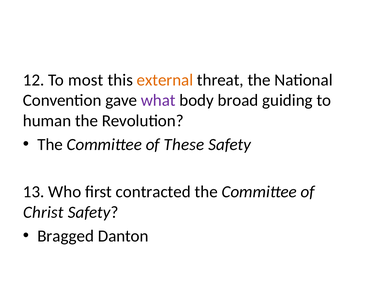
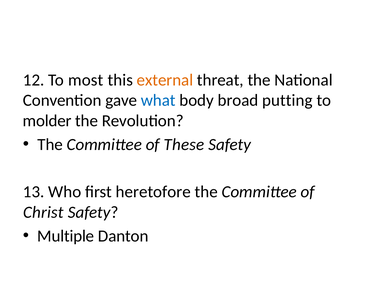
what colour: purple -> blue (158, 101)
guiding: guiding -> putting (287, 101)
human: human -> molder (47, 121)
contracted: contracted -> heretofore (153, 192)
Bragged: Bragged -> Multiple (66, 236)
